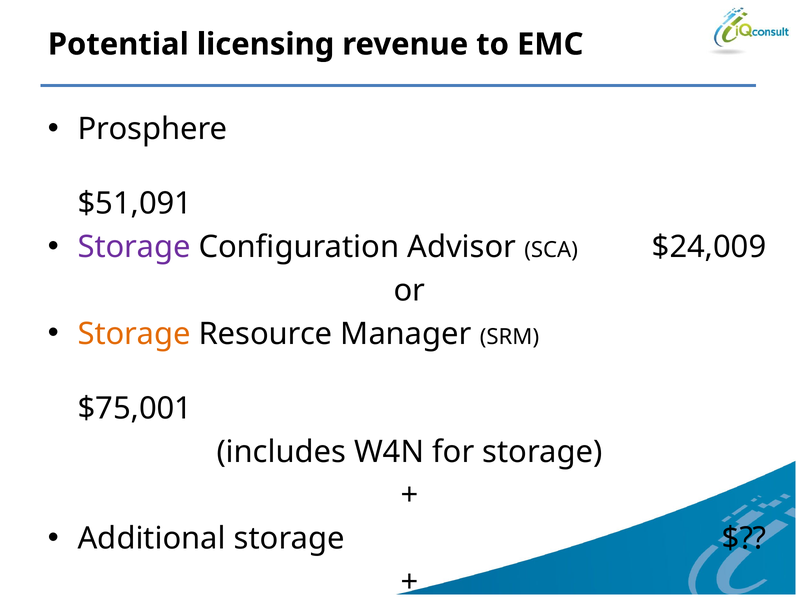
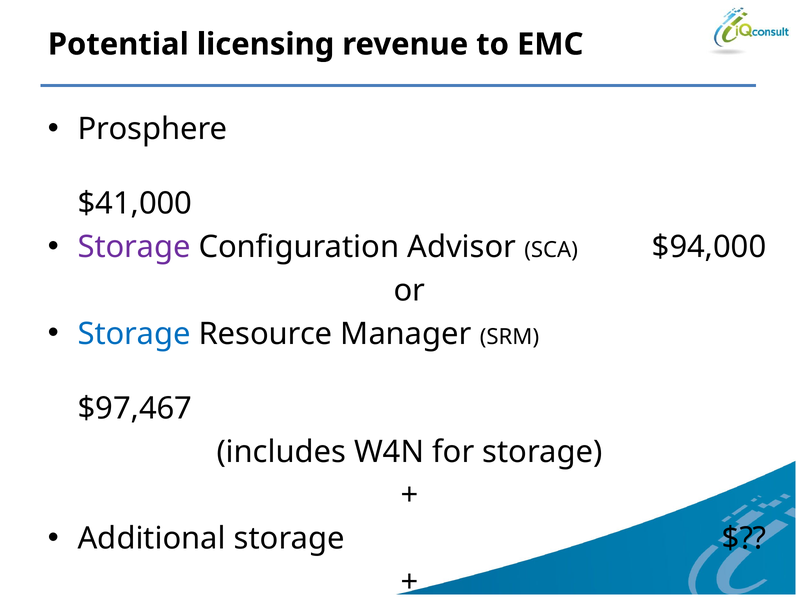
$51,091: $51,091 -> $41,000 (135, 203)
$24,009: $24,009 -> $94,000 (709, 247)
Storage colour: orange -> blue (134, 334)
$75,001: $75,001 -> $97,467 (135, 408)
